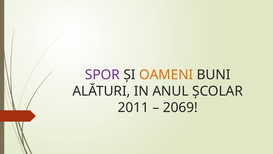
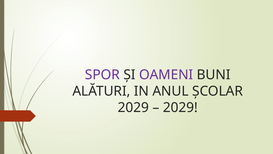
OAMENI colour: orange -> purple (166, 75)
2011: 2011 -> 2029 (133, 107)
2069: 2069 -> 2029 (180, 107)
